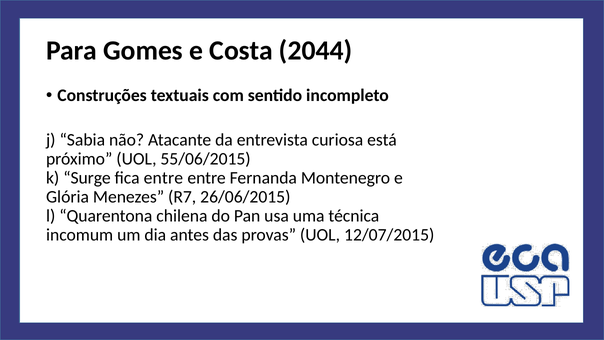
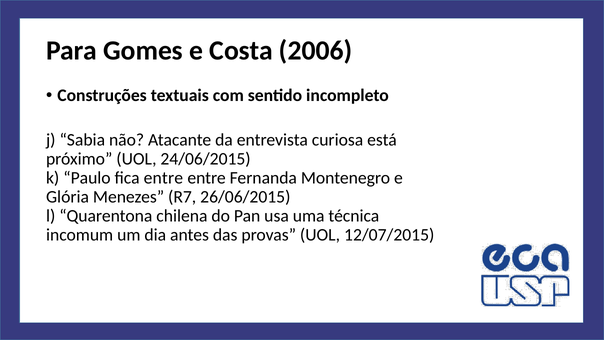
2044: 2044 -> 2006 (316, 51)
55/06/2015: 55/06/2015 -> 24/06/2015 (206, 159)
Surge: Surge -> Paulo (87, 178)
